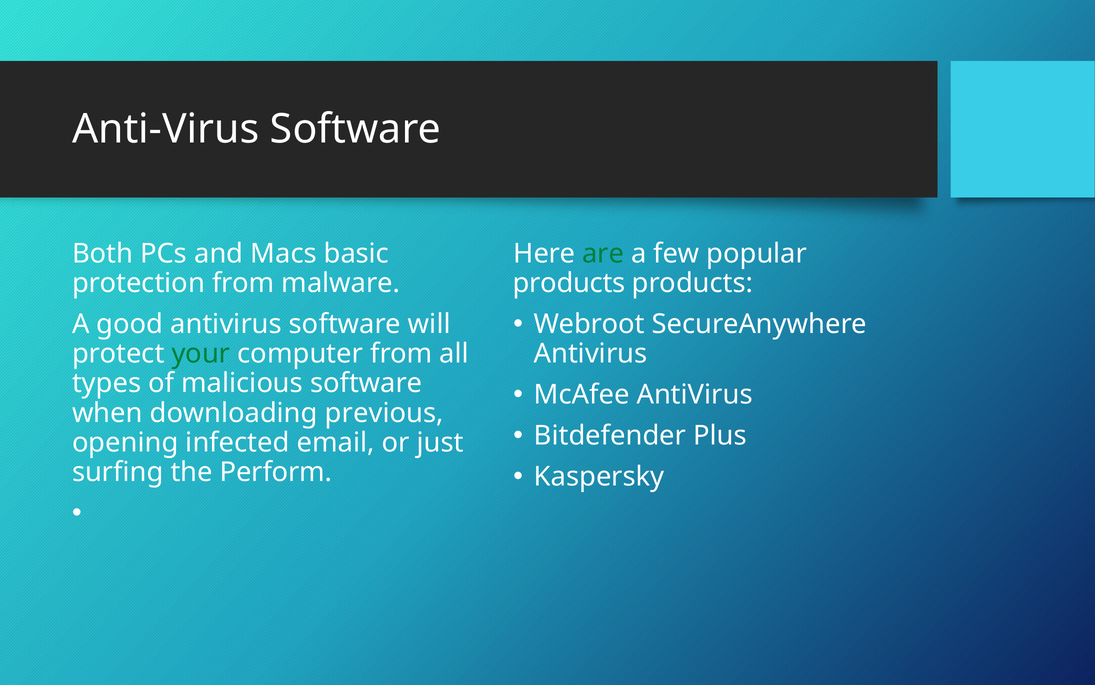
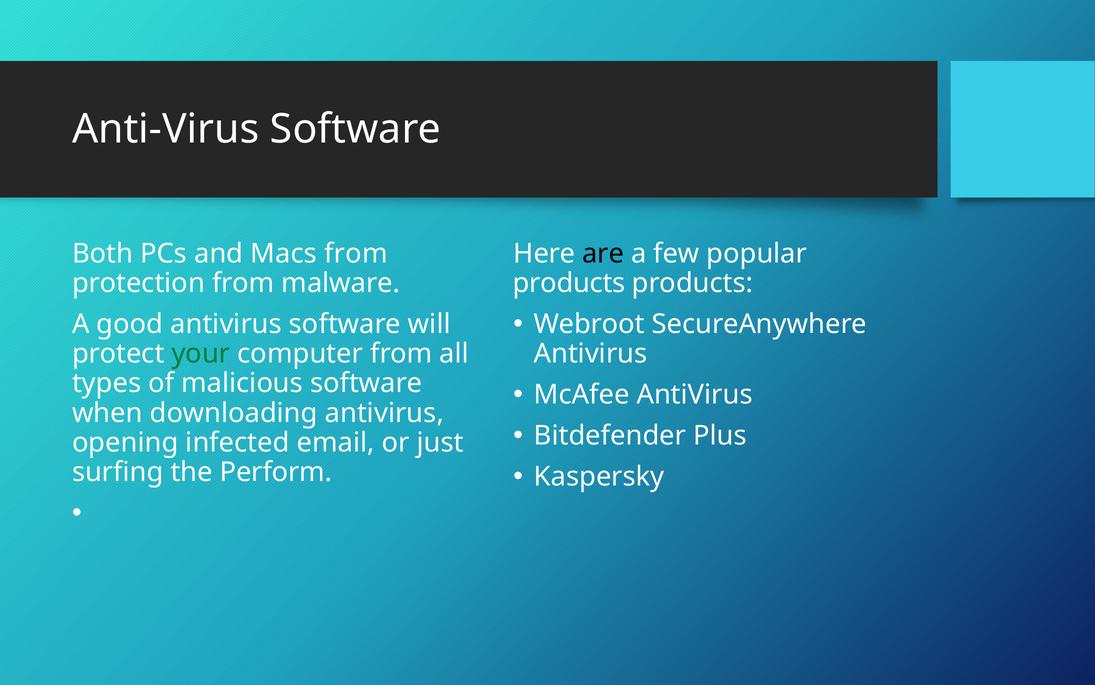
Macs basic: basic -> from (356, 253)
are colour: green -> black (603, 253)
downloading previous: previous -> antivirus (384, 413)
